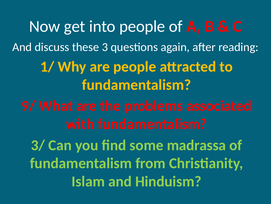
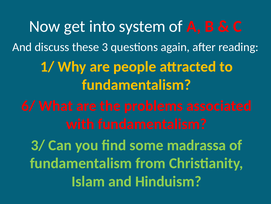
into people: people -> system (142, 26)
9/: 9/ -> 6/ (28, 106)
